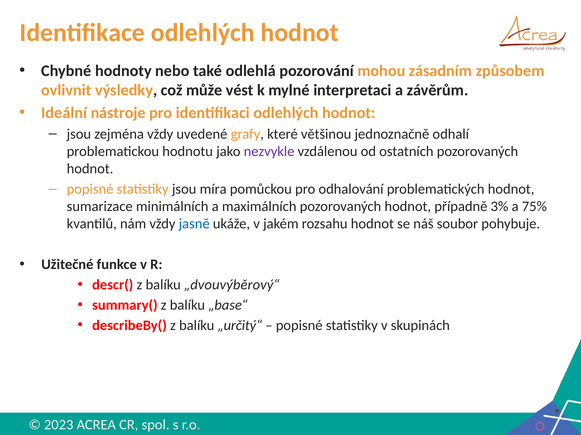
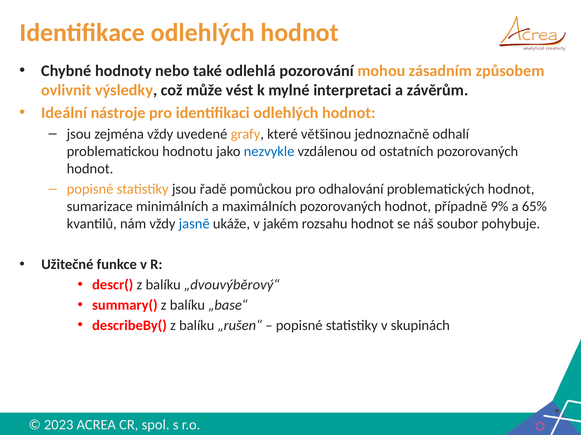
nezvykle colour: purple -> blue (269, 152)
míra: míra -> řadě (213, 189)
3%: 3% -> 9% (500, 207)
75%: 75% -> 65% (534, 207)
„určitý“: „určitý“ -> „rušen“ (240, 326)
